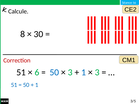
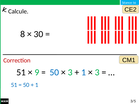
6: 6 -> 9 (37, 73)
